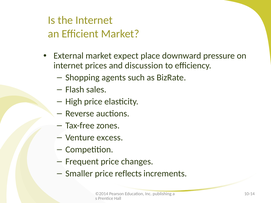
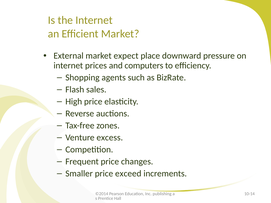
discussion: discussion -> computers (144, 66)
reflects: reflects -> exceed (128, 174)
